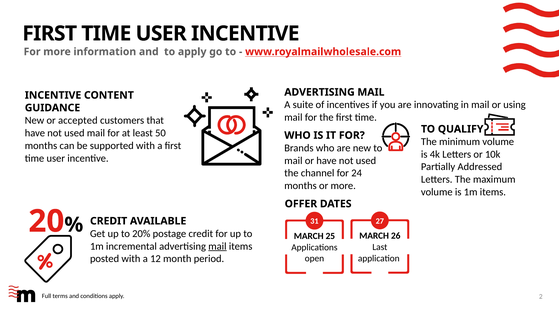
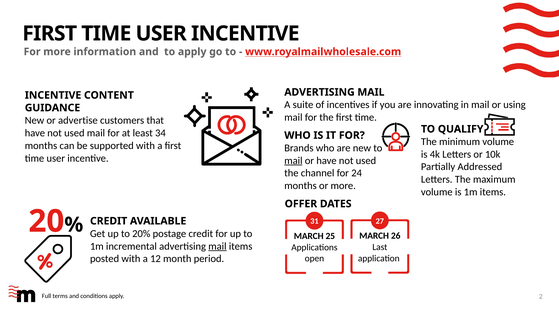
accepted: accepted -> advertise (78, 120)
50: 50 -> 34 (160, 133)
mail underline: none -> present (293, 160)
